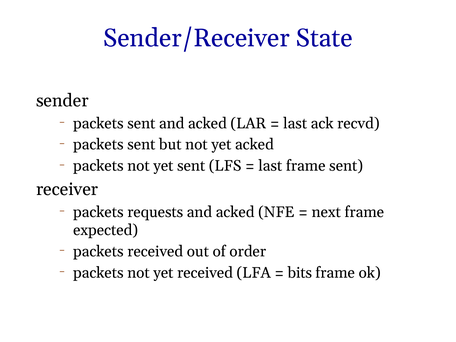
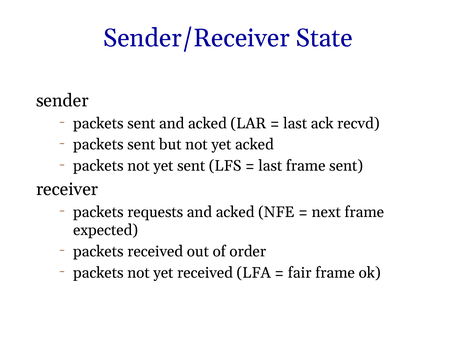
bits: bits -> fair (300, 273)
